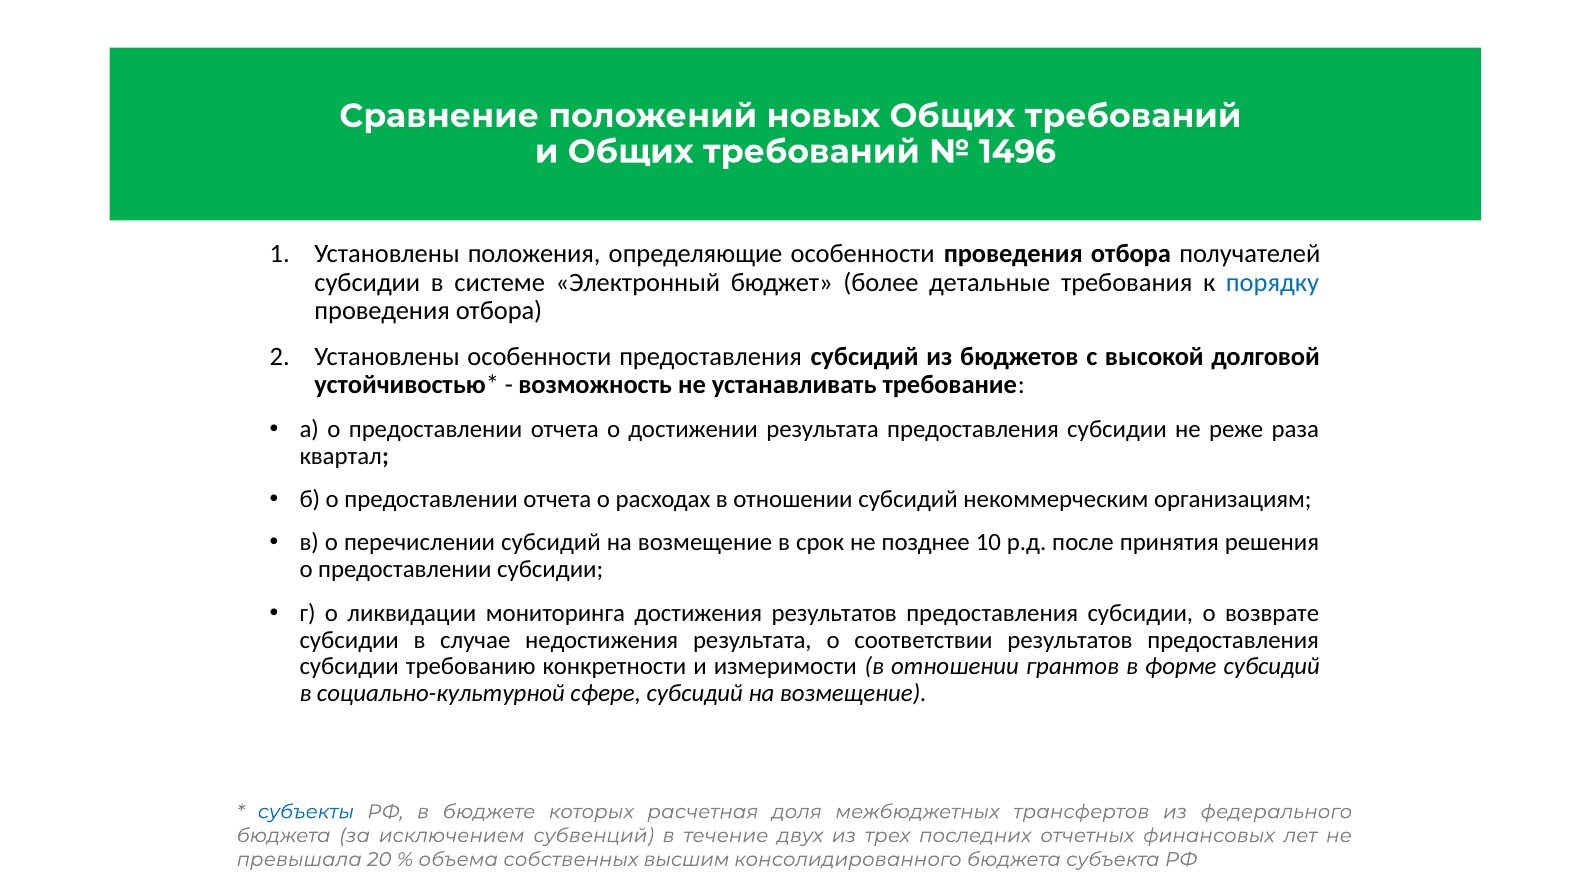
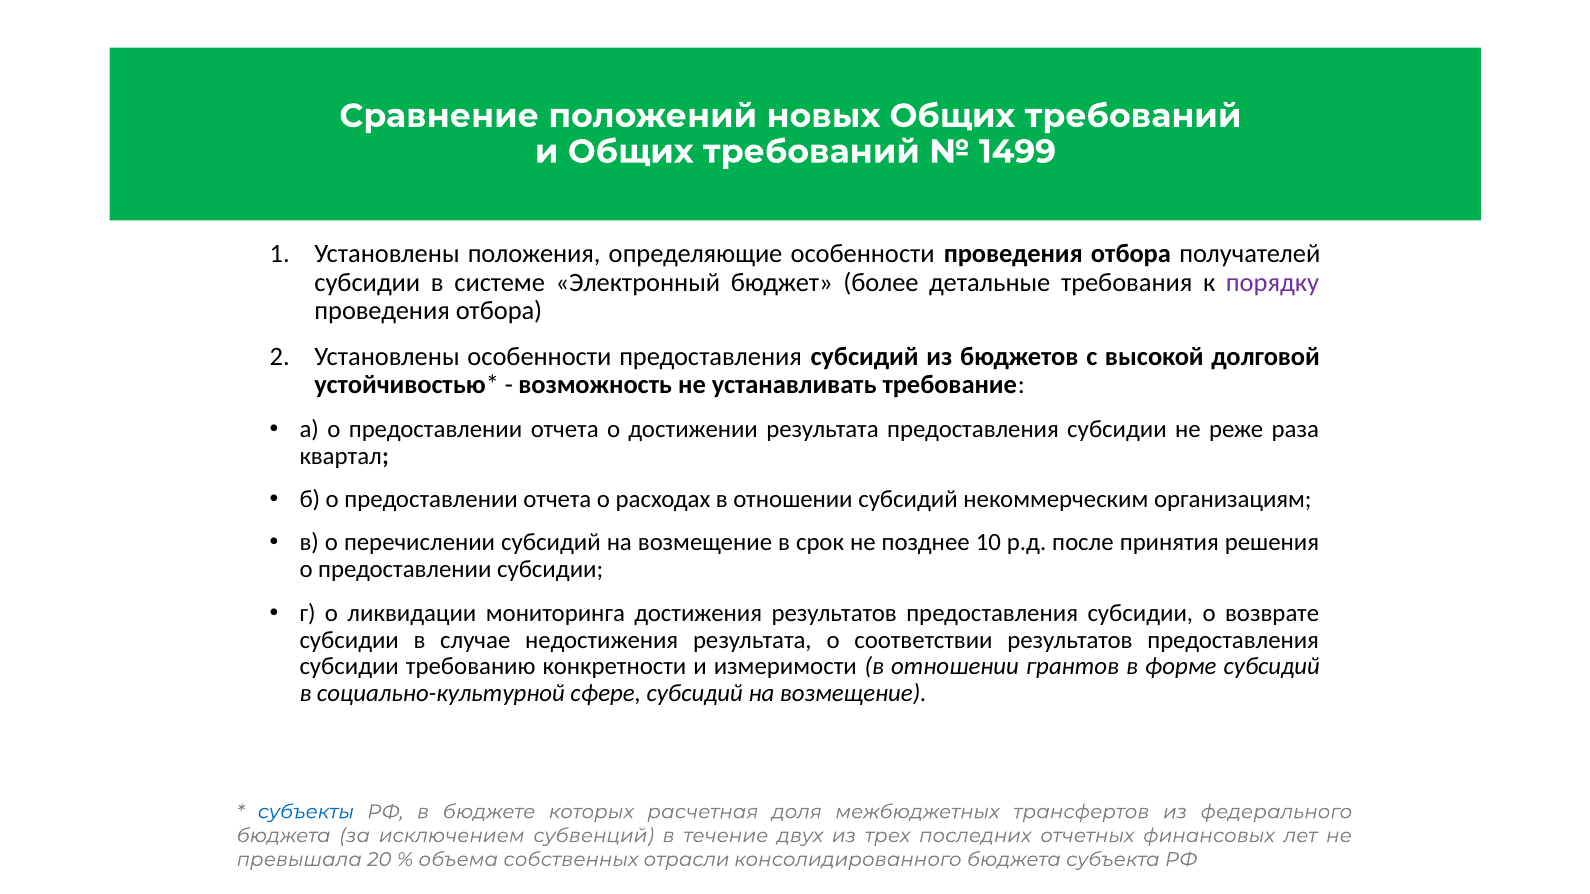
1496: 1496 -> 1499 (1018, 152)
порядку colour: blue -> purple (1272, 283)
высшим: высшим -> отрасли (686, 860)
